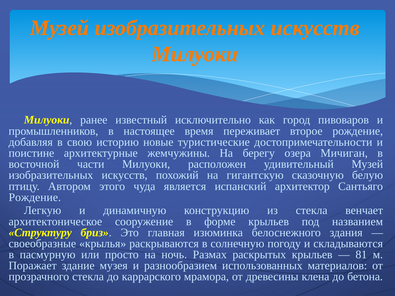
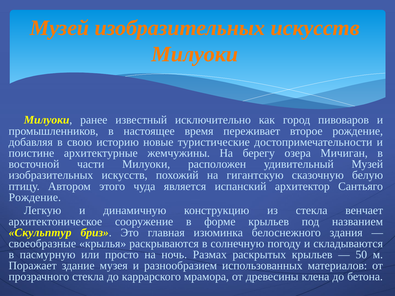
Структуру: Структуру -> Скульптур (40, 233)
81: 81 -> 50 (361, 255)
